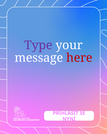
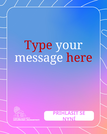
Type colour: purple -> red (38, 45)
